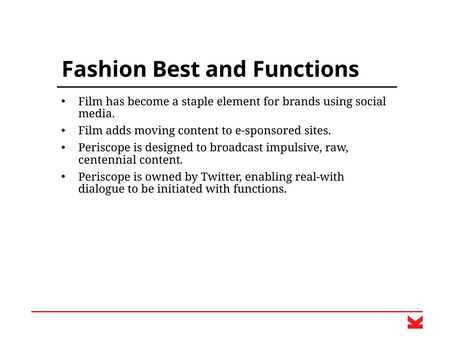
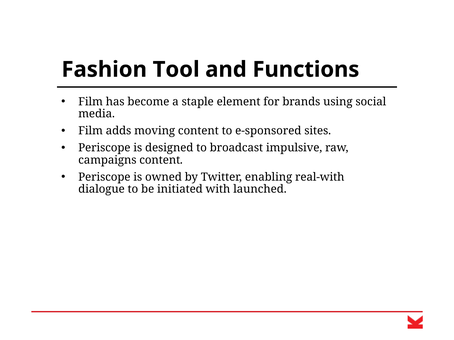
Best: Best -> Tool (176, 70)
centennial: centennial -> campaigns (107, 160)
with functions: functions -> launched (260, 190)
